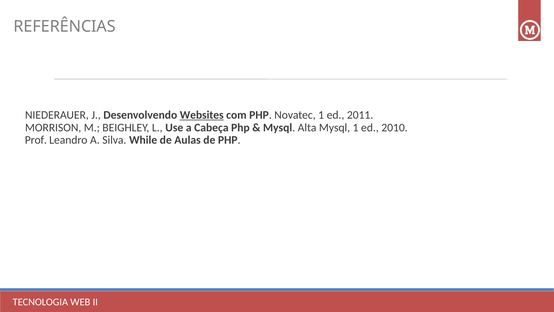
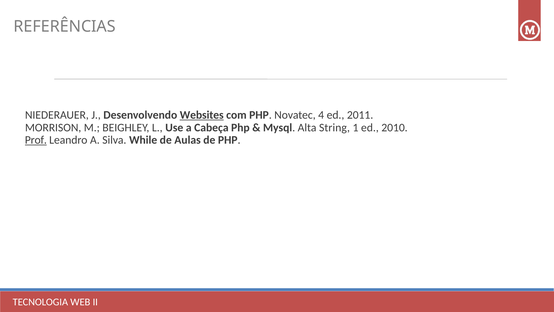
Novatec 1: 1 -> 4 (321, 115)
Alta Mysql: Mysql -> String (334, 127)
Prof underline: none -> present (36, 140)
